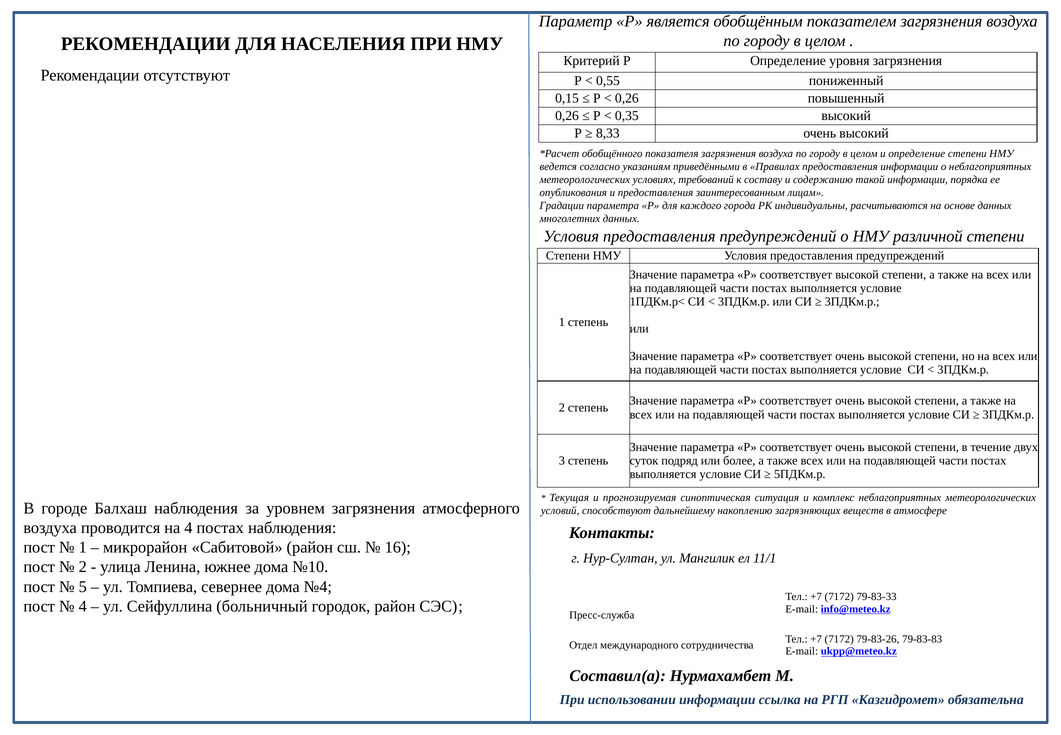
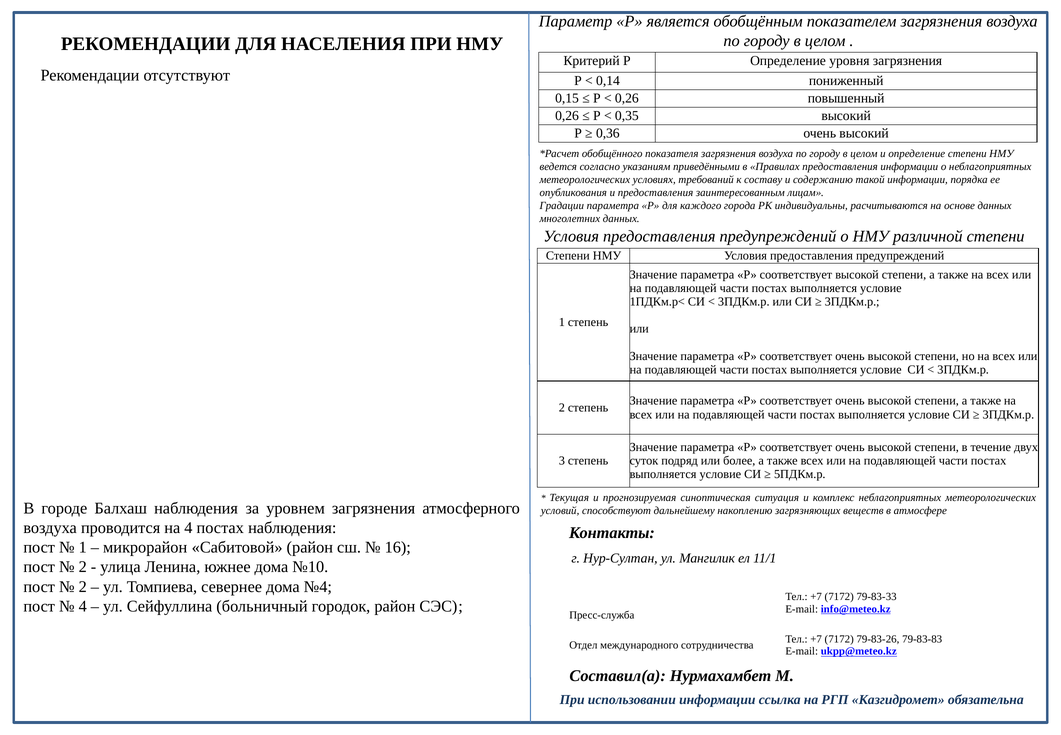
0,55: 0,55 -> 0,14 (608, 81)
8,33: 8,33 -> 0,36 (608, 133)
5: 5 -> 2 (83, 586)
